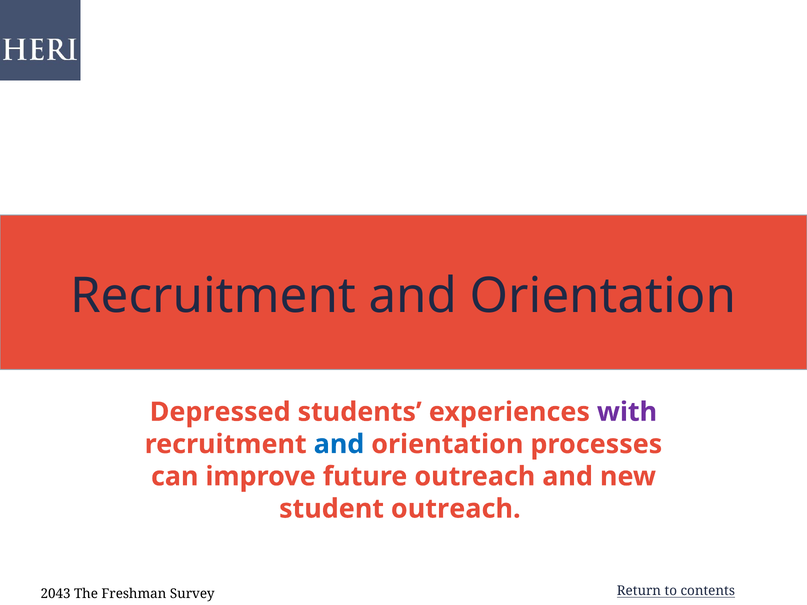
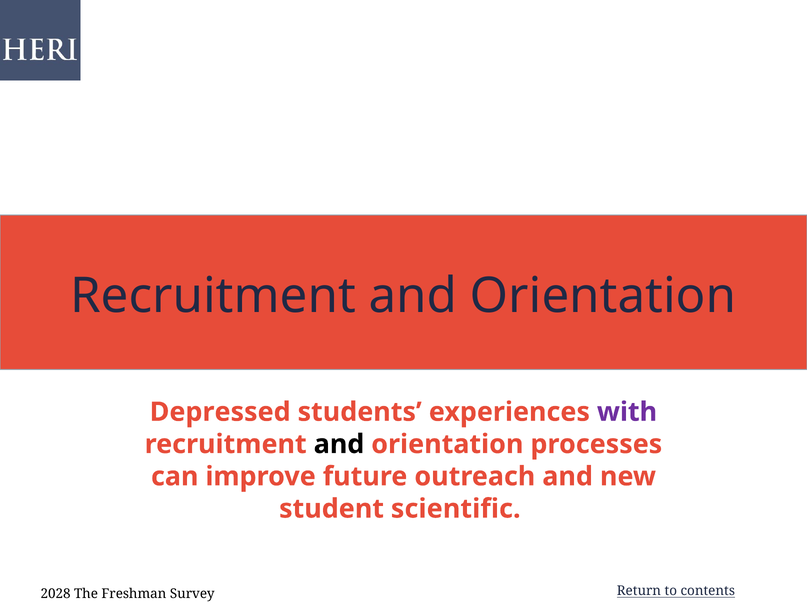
and colour: blue -> black (339, 444)
student outreach: outreach -> scientific (456, 509)
2043: 2043 -> 2028 (56, 594)
